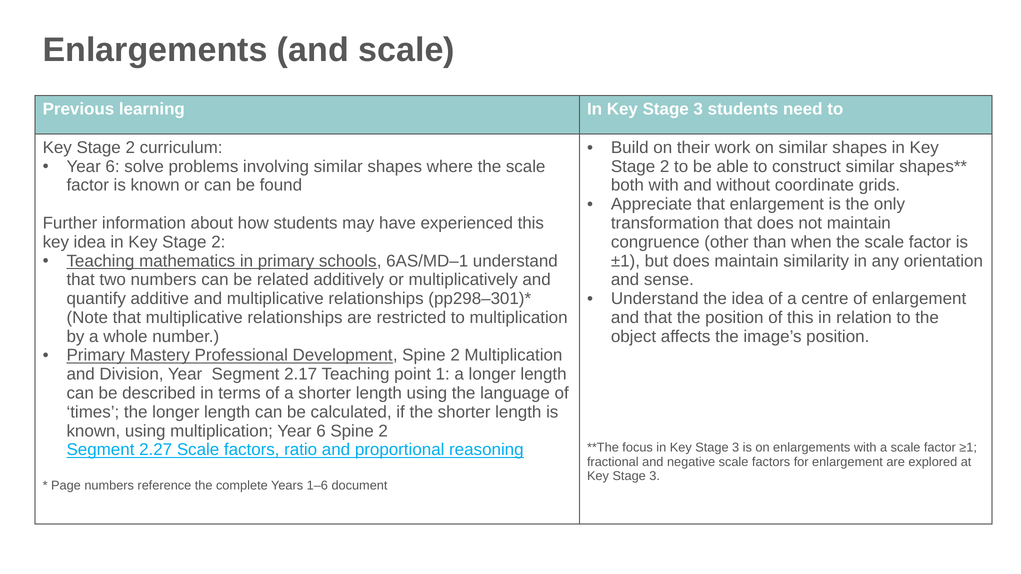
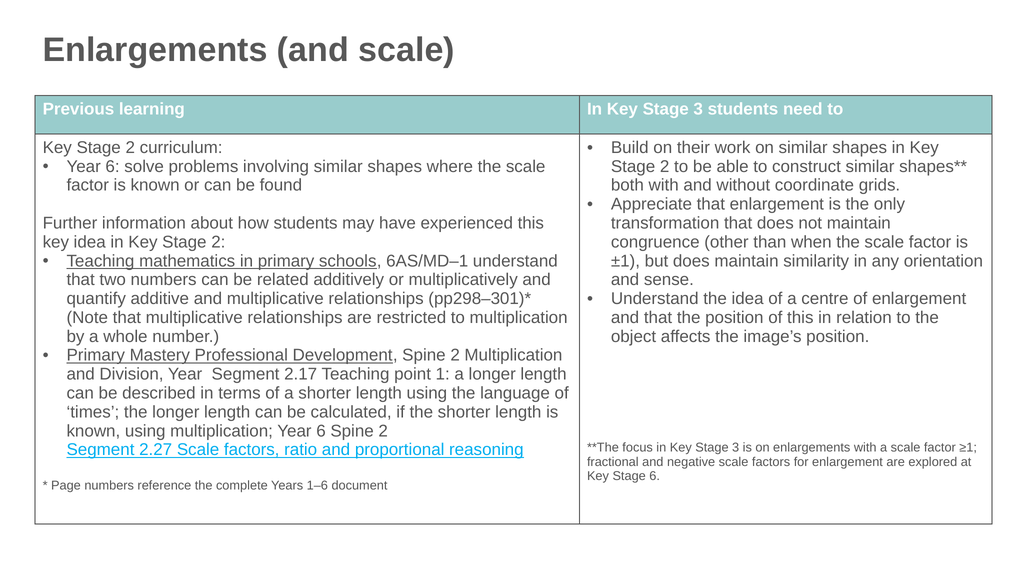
3: 3 -> 6 (655, 476)
